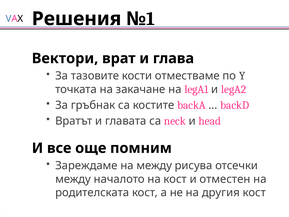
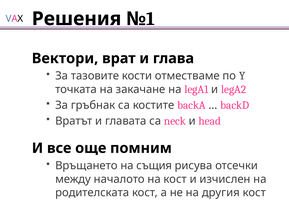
Зареждаме: Зареждаме -> Връщането (86, 165)
на между: между -> същия (154, 165)
отместен: отместен -> изчислен (225, 179)
